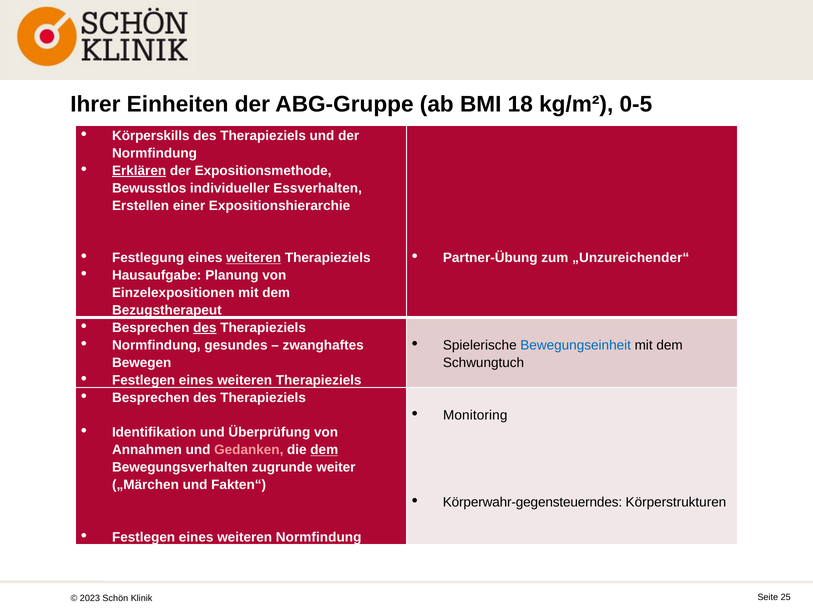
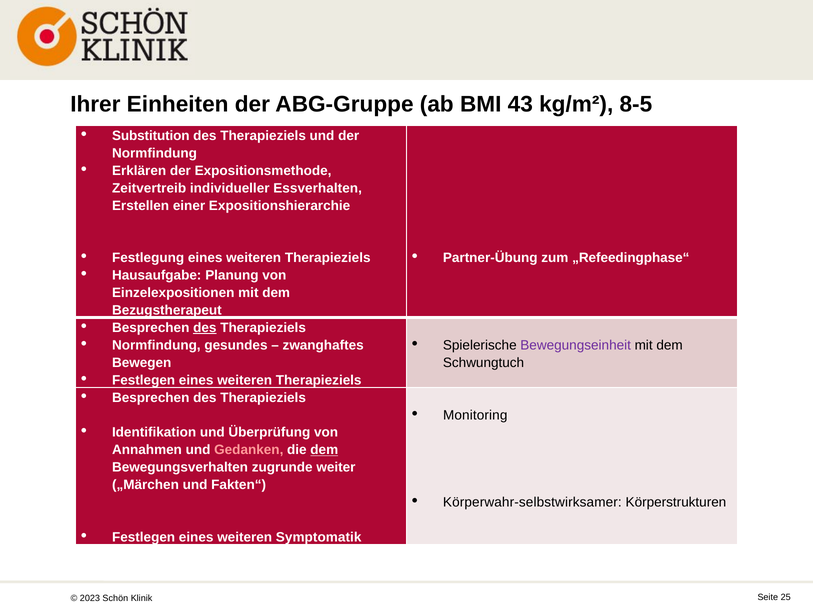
18: 18 -> 43 (520, 104)
0-5: 0-5 -> 8-5 (636, 104)
Körperskills: Körperskills -> Substitution (151, 136)
Erklären underline: present -> none (139, 171)
Bewusstlos: Bewusstlos -> Zeitvertreib (149, 188)
weiteren underline: present -> none (254, 258)
„Unzureichender“: „Unzureichender“ -> „Refeedingphase“ (631, 258)
Bewegungseinheit colour: blue -> purple (576, 345)
Körperwahr-gegensteuerndes: Körperwahr-gegensteuerndes -> Körperwahr-selbstwirksamer (532, 502)
weiteren Normfindung: Normfindung -> Symptomatik (319, 537)
